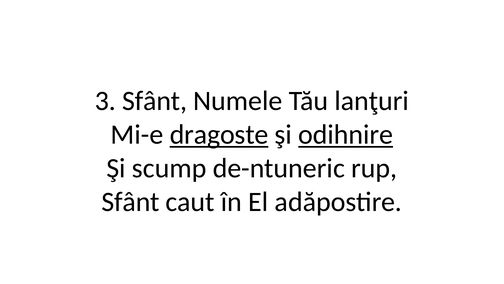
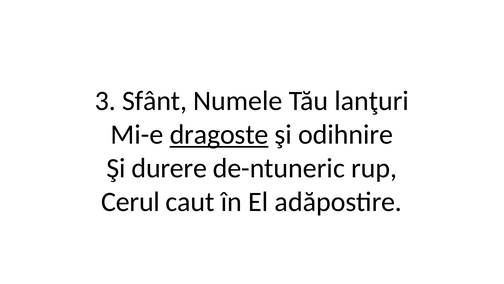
odihnire underline: present -> none (346, 134)
scump: scump -> durere (169, 168)
Sfânt: Sfânt -> Cerul (131, 202)
